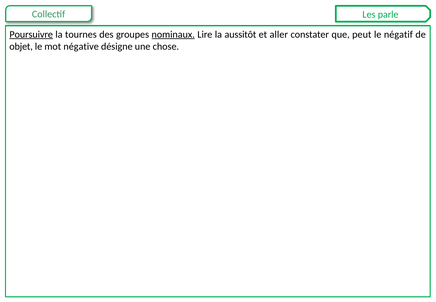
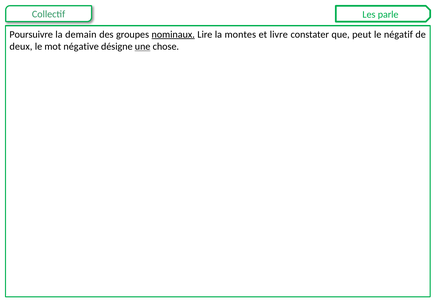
Poursuivre underline: present -> none (31, 34)
tournes: tournes -> demain (81, 34)
aussitôt: aussitôt -> montes (240, 34)
aller: aller -> livre (279, 34)
objet: objet -> deux (21, 47)
une underline: none -> present (143, 47)
